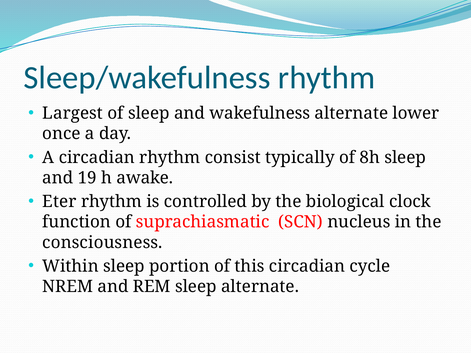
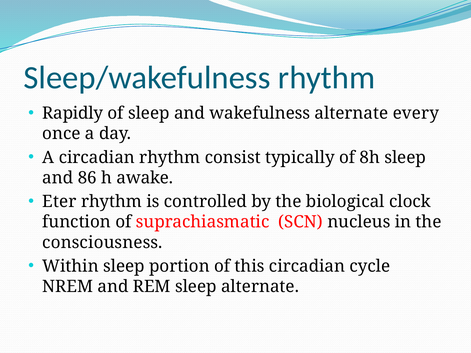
Largest: Largest -> Rapidly (73, 113)
lower: lower -> every (416, 113)
19: 19 -> 86 (87, 178)
